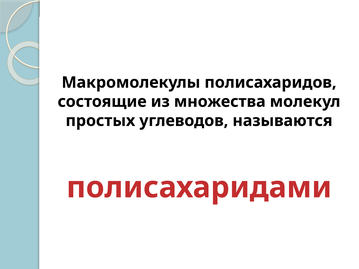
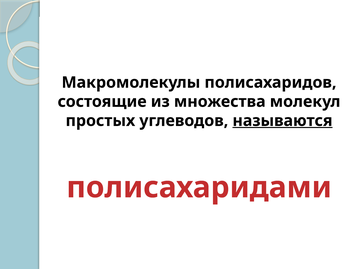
называются underline: none -> present (282, 121)
